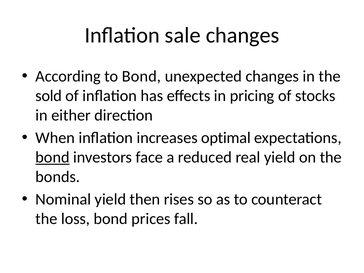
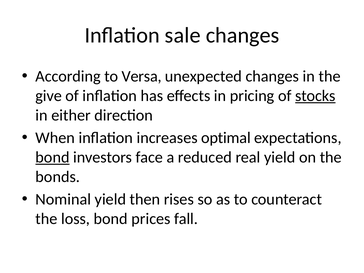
to Bond: Bond -> Versa (142, 76)
sold: sold -> give (49, 96)
stocks underline: none -> present (315, 96)
